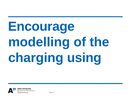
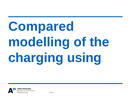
Encourage: Encourage -> Compared (41, 26)
